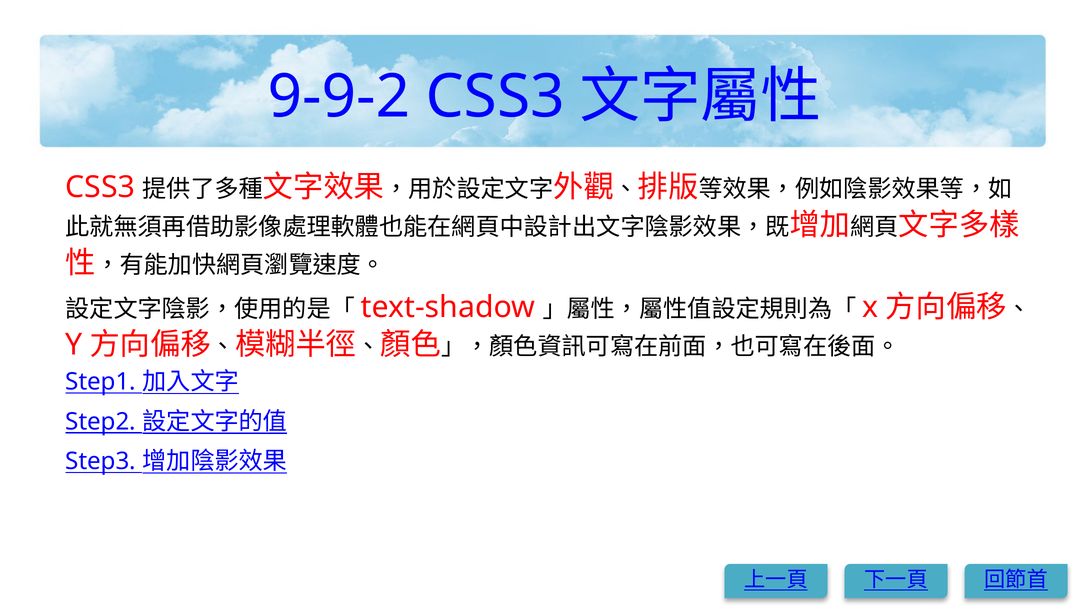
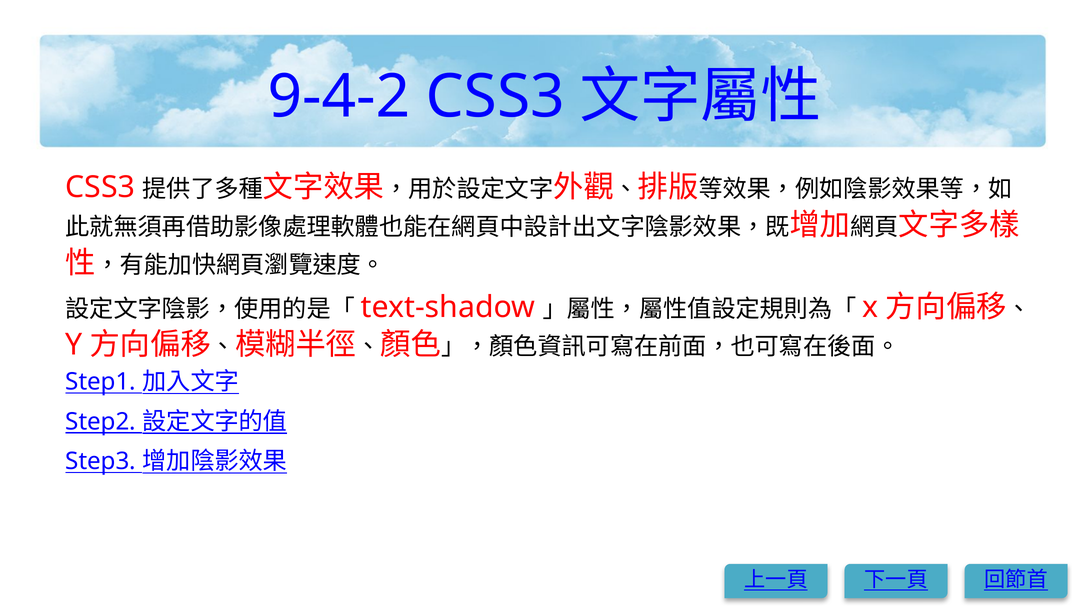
9-9-2: 9-9-2 -> 9-4-2 (339, 97)
